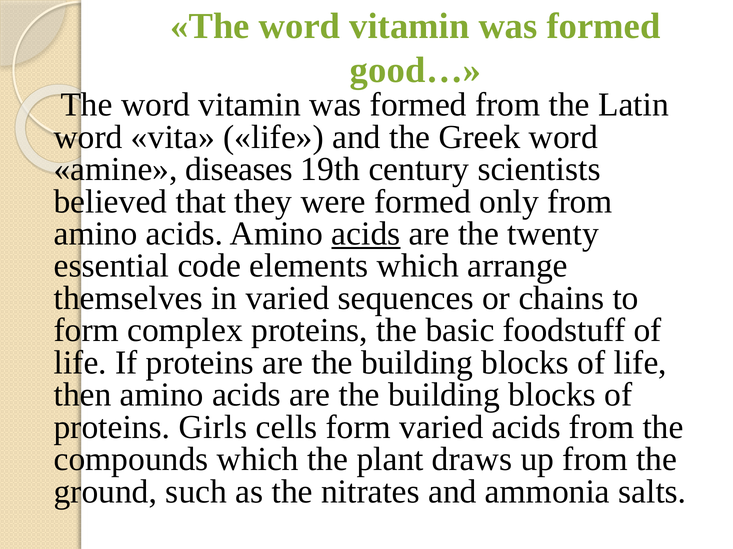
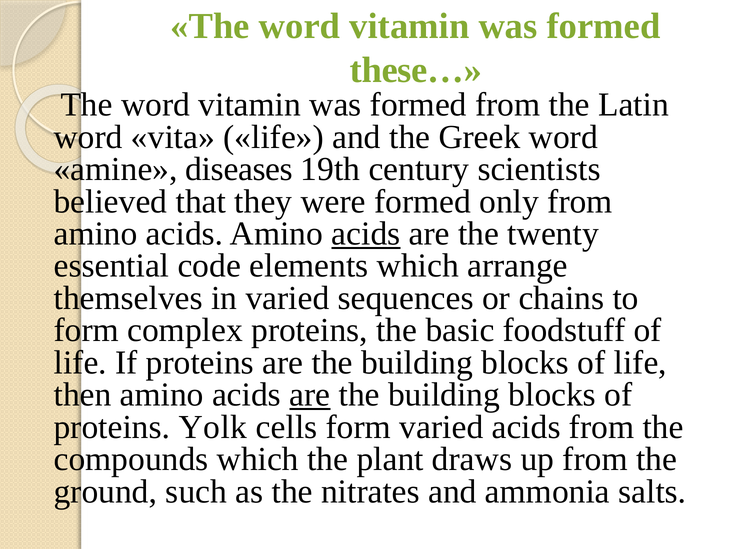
good…: good… -> these… (416, 70)
are underline: none -> present (310, 395)
Girls: Girls -> Yolk (213, 428)
